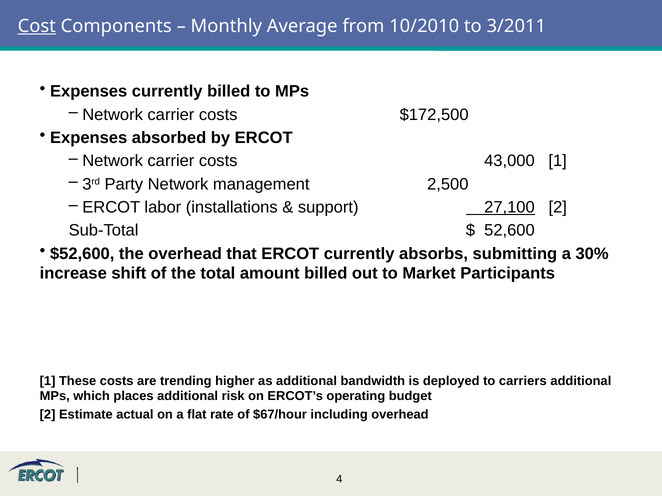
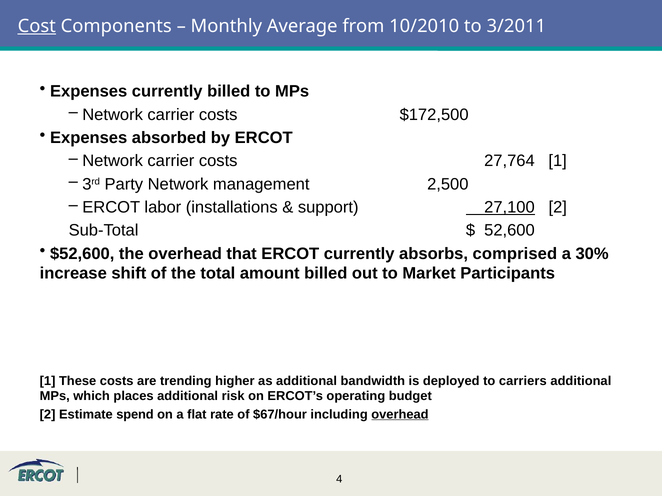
43,000: 43,000 -> 27,764 (509, 161)
submitting: submitting -> comprised (515, 254)
actual: actual -> spend (135, 415)
overhead underline: none -> present (400, 415)
